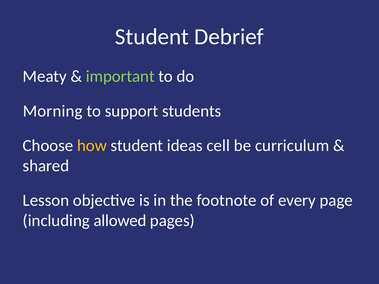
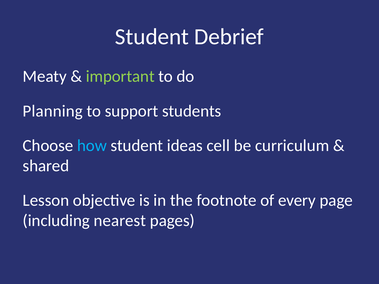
Morning: Morning -> Planning (53, 111)
how colour: yellow -> light blue (92, 146)
allowed: allowed -> nearest (120, 221)
